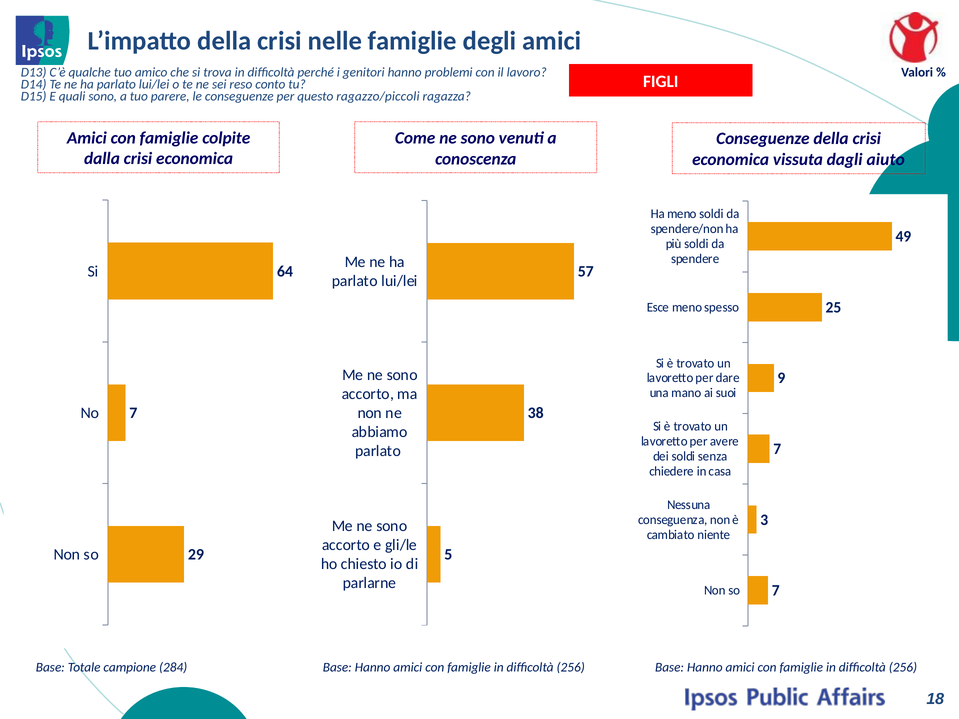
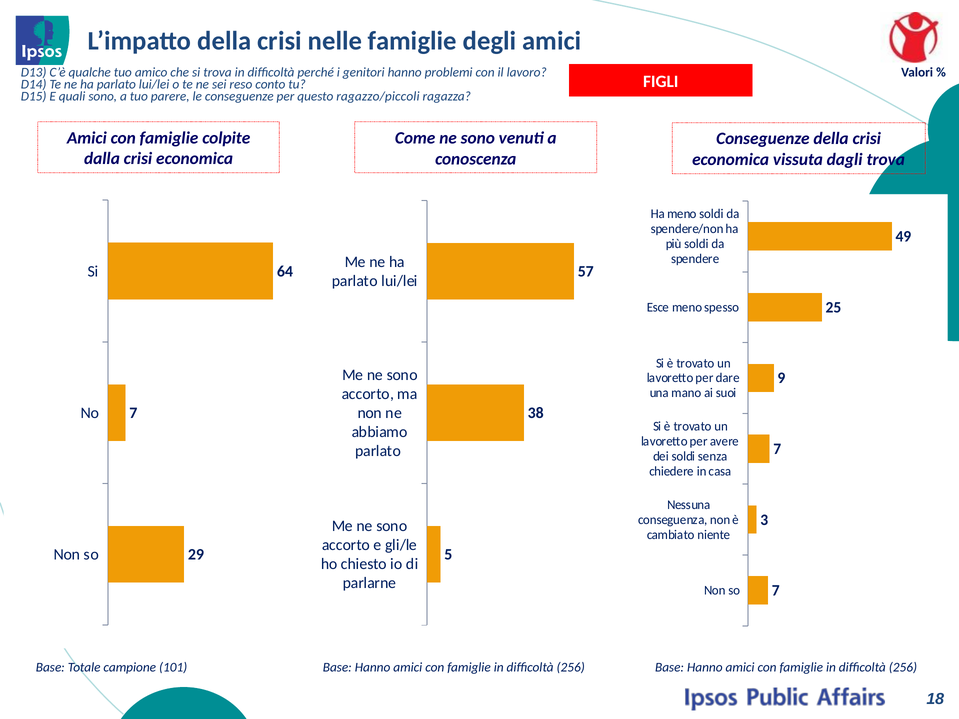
dagli aiuto: aiuto -> trova (886, 160)
284: 284 -> 101 (173, 668)
